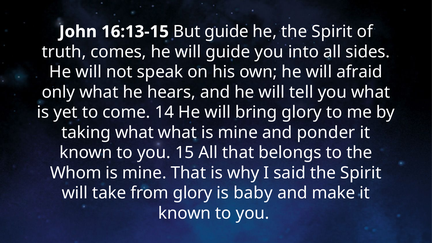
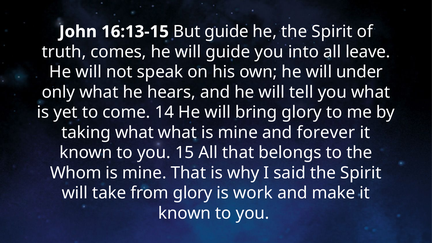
sides: sides -> leave (368, 52)
afraid: afraid -> under (360, 72)
ponder: ponder -> forever (326, 133)
baby: baby -> work (253, 193)
